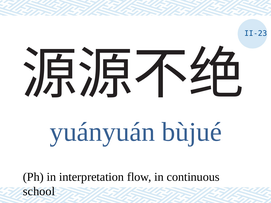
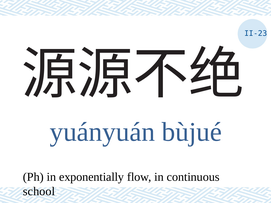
interpretation: interpretation -> exponentially (92, 177)
